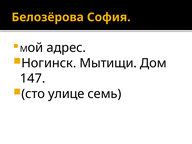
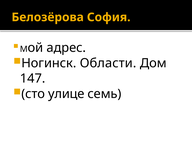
Мытищи: Мытищи -> Области (108, 63)
